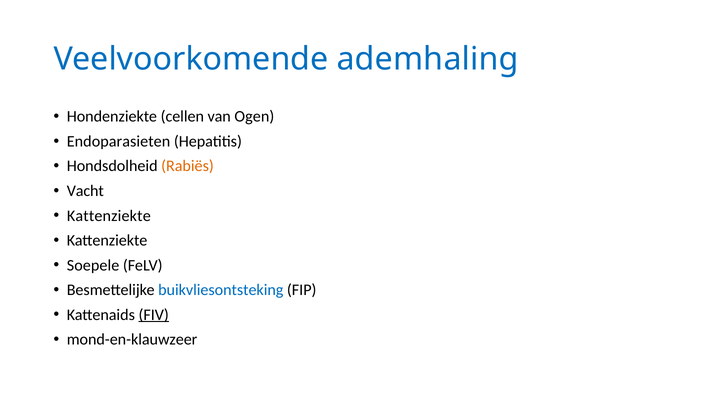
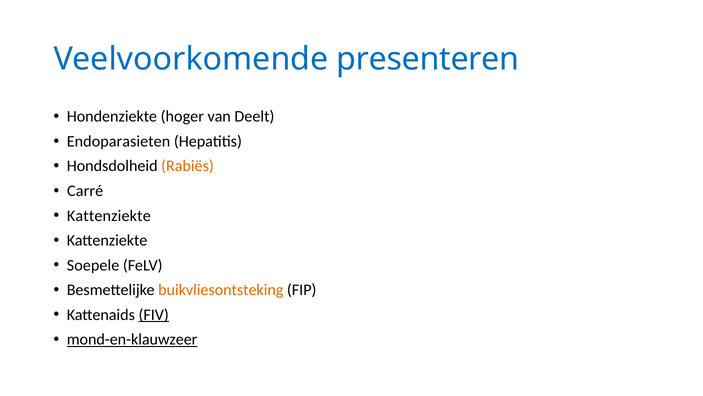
ademhaling: ademhaling -> presenteren (428, 59)
cellen: cellen -> hoger (182, 116)
Ogen: Ogen -> Deelt (254, 116)
Vacht: Vacht -> Carré (85, 191)
buikvliesontsteking colour: blue -> orange (221, 290)
mond-en-klauwzeer underline: none -> present (132, 339)
